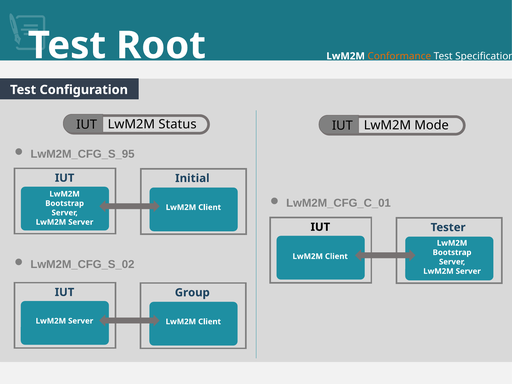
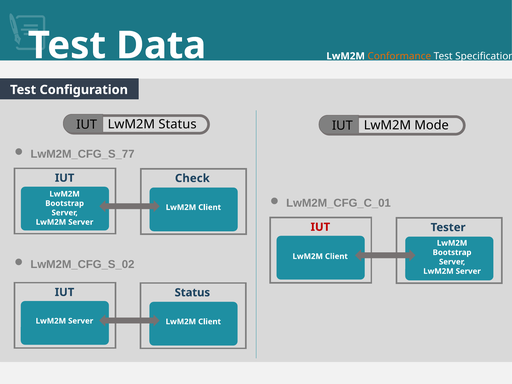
Root: Root -> Data (161, 46)
LwM2M_CFG_S_95: LwM2M_CFG_S_95 -> LwM2M_CFG_S_77 (83, 154)
Initial: Initial -> Check (192, 178)
IUT colour: black -> red (320, 227)
IUT Group: Group -> Status (192, 293)
